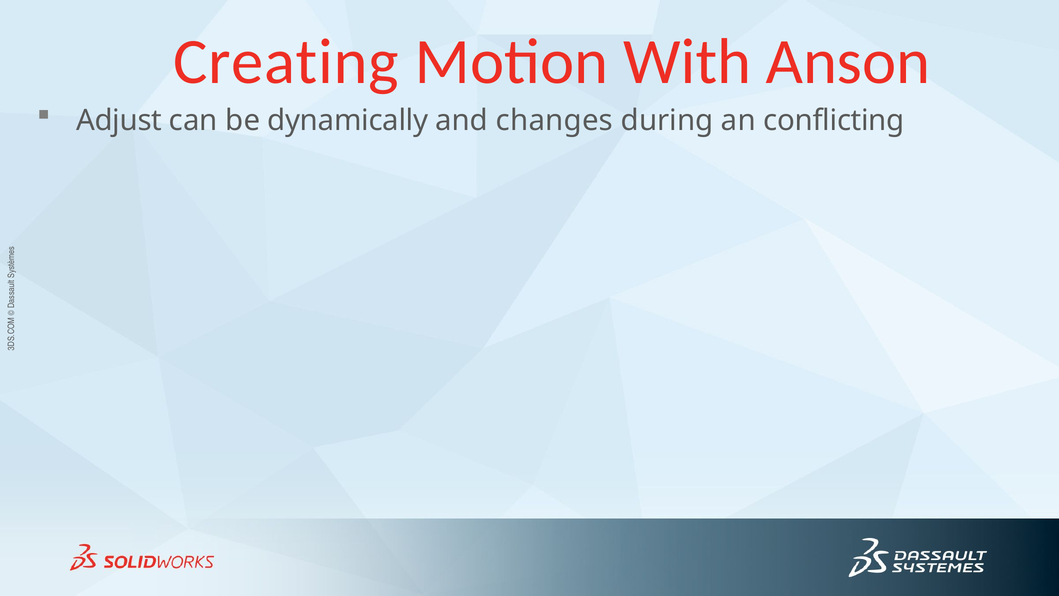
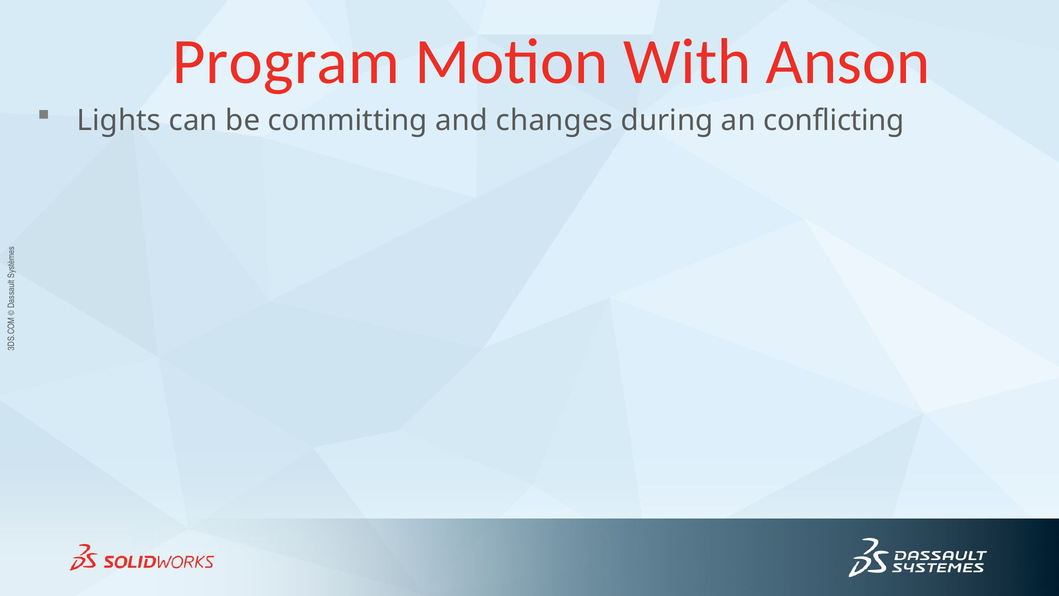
Creating: Creating -> Program (286, 62)
Adjust: Adjust -> Lights (119, 120)
dynamically: dynamically -> committing (348, 120)
